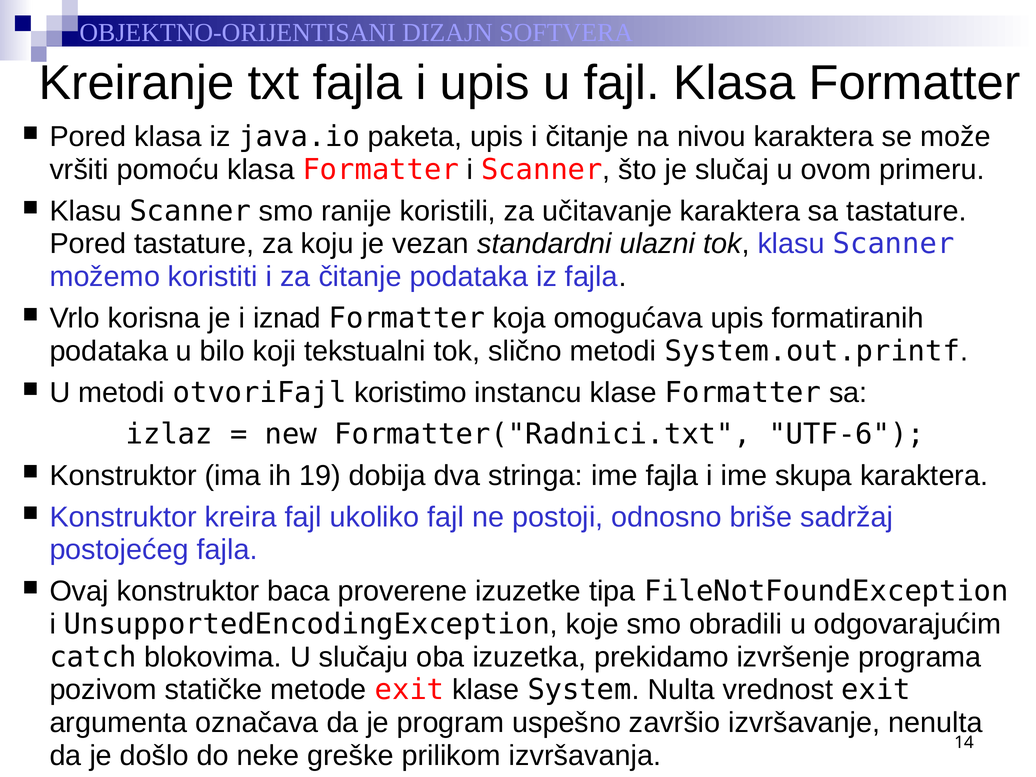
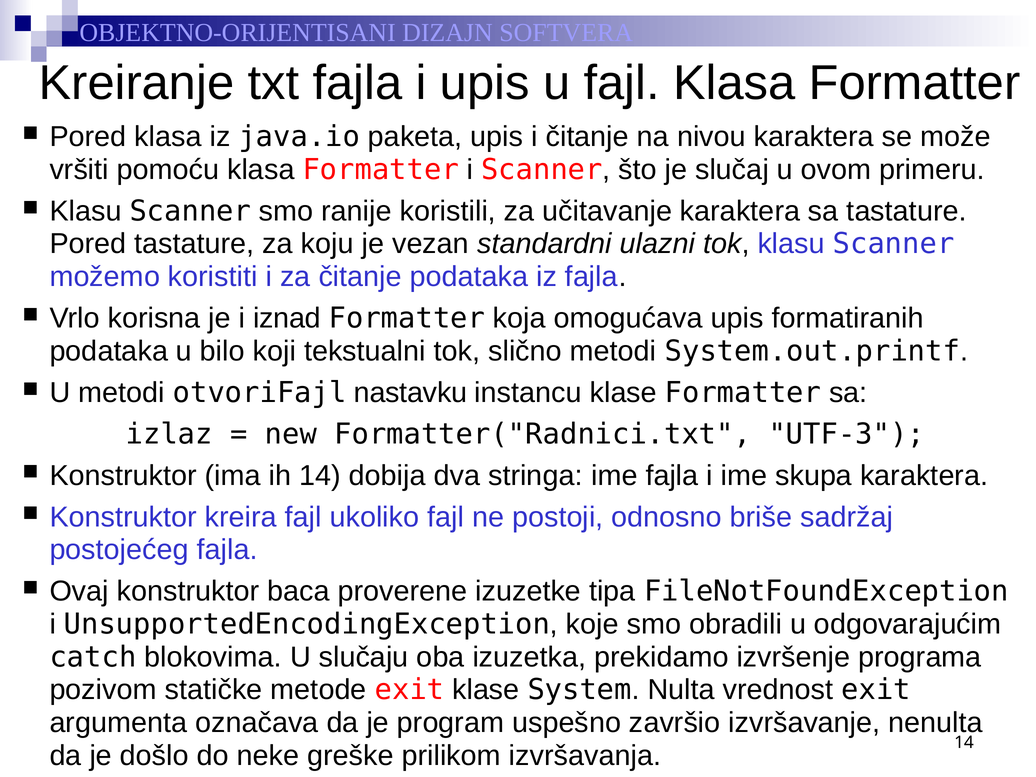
koristimo: koristimo -> nastavku (411, 393)
UTF-6: UTF-6 -> UTF-3 (847, 434)
ih 19: 19 -> 14 (320, 476)
